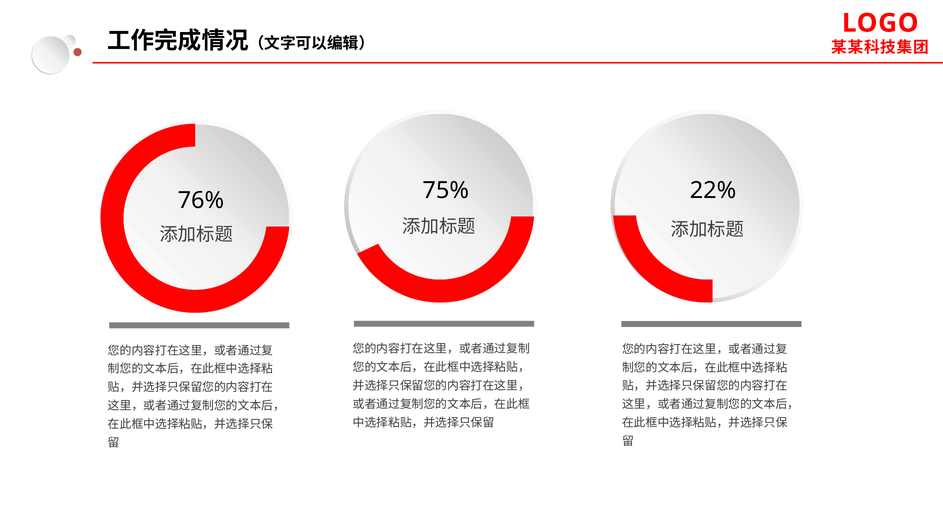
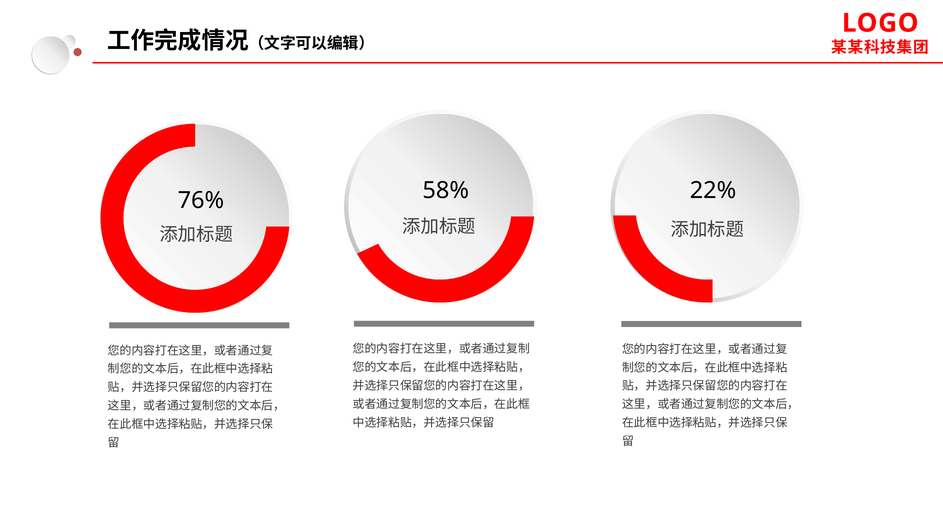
75%: 75% -> 58% (446, 191)
